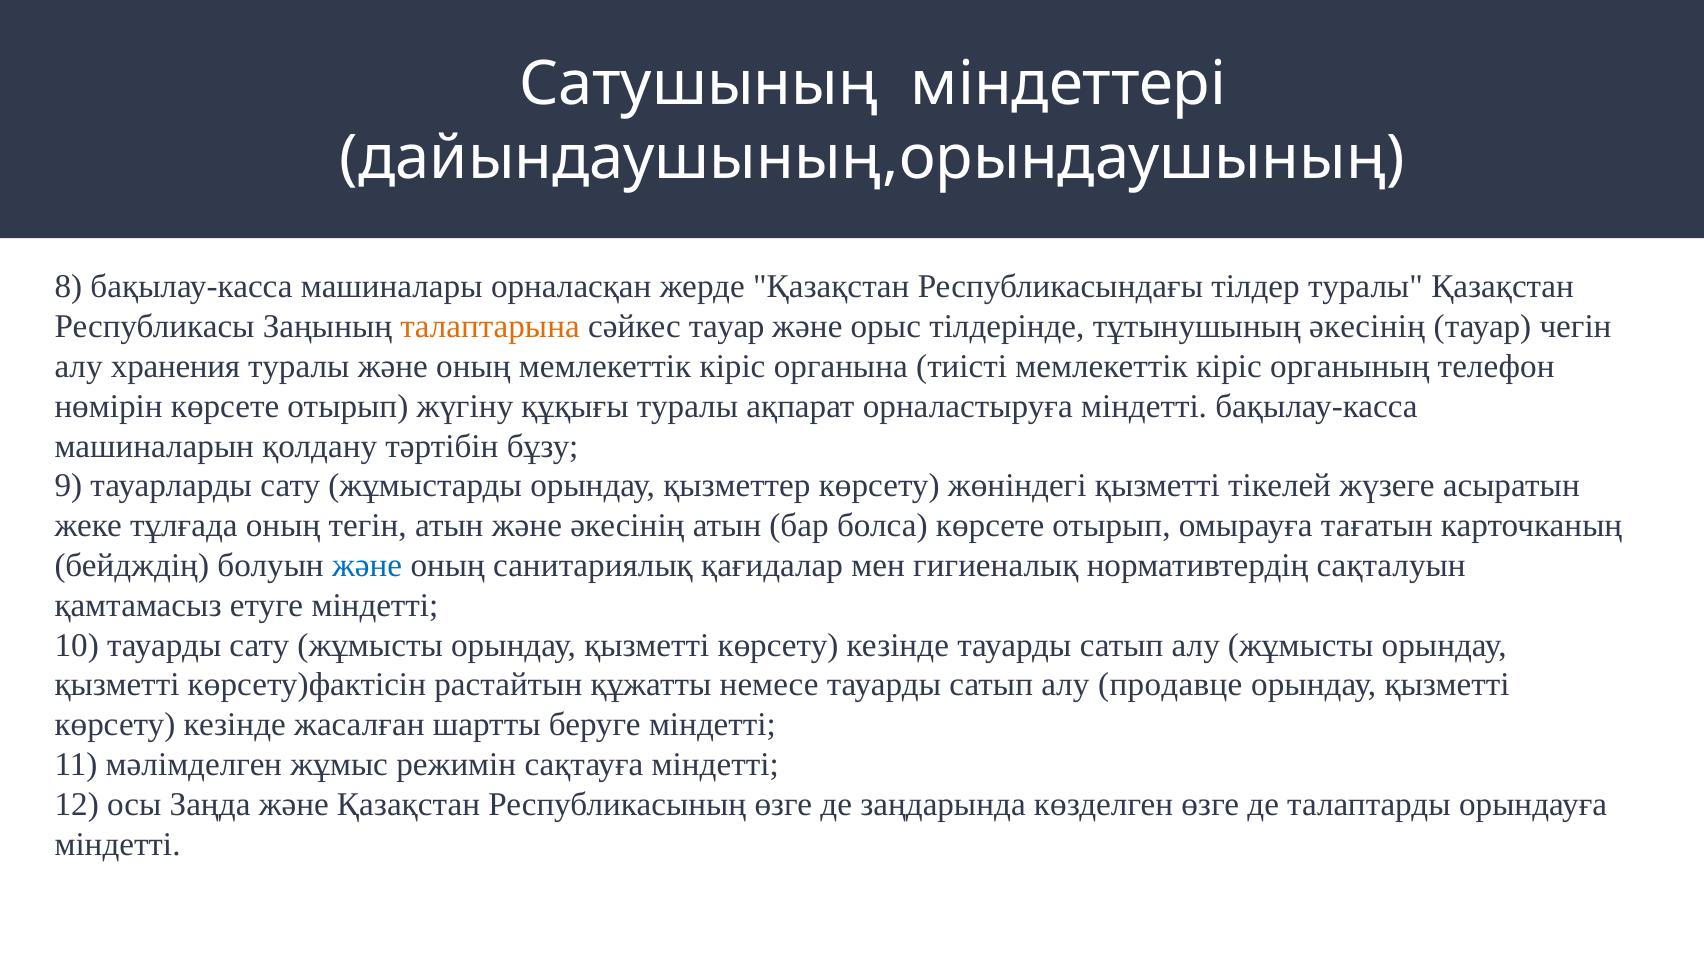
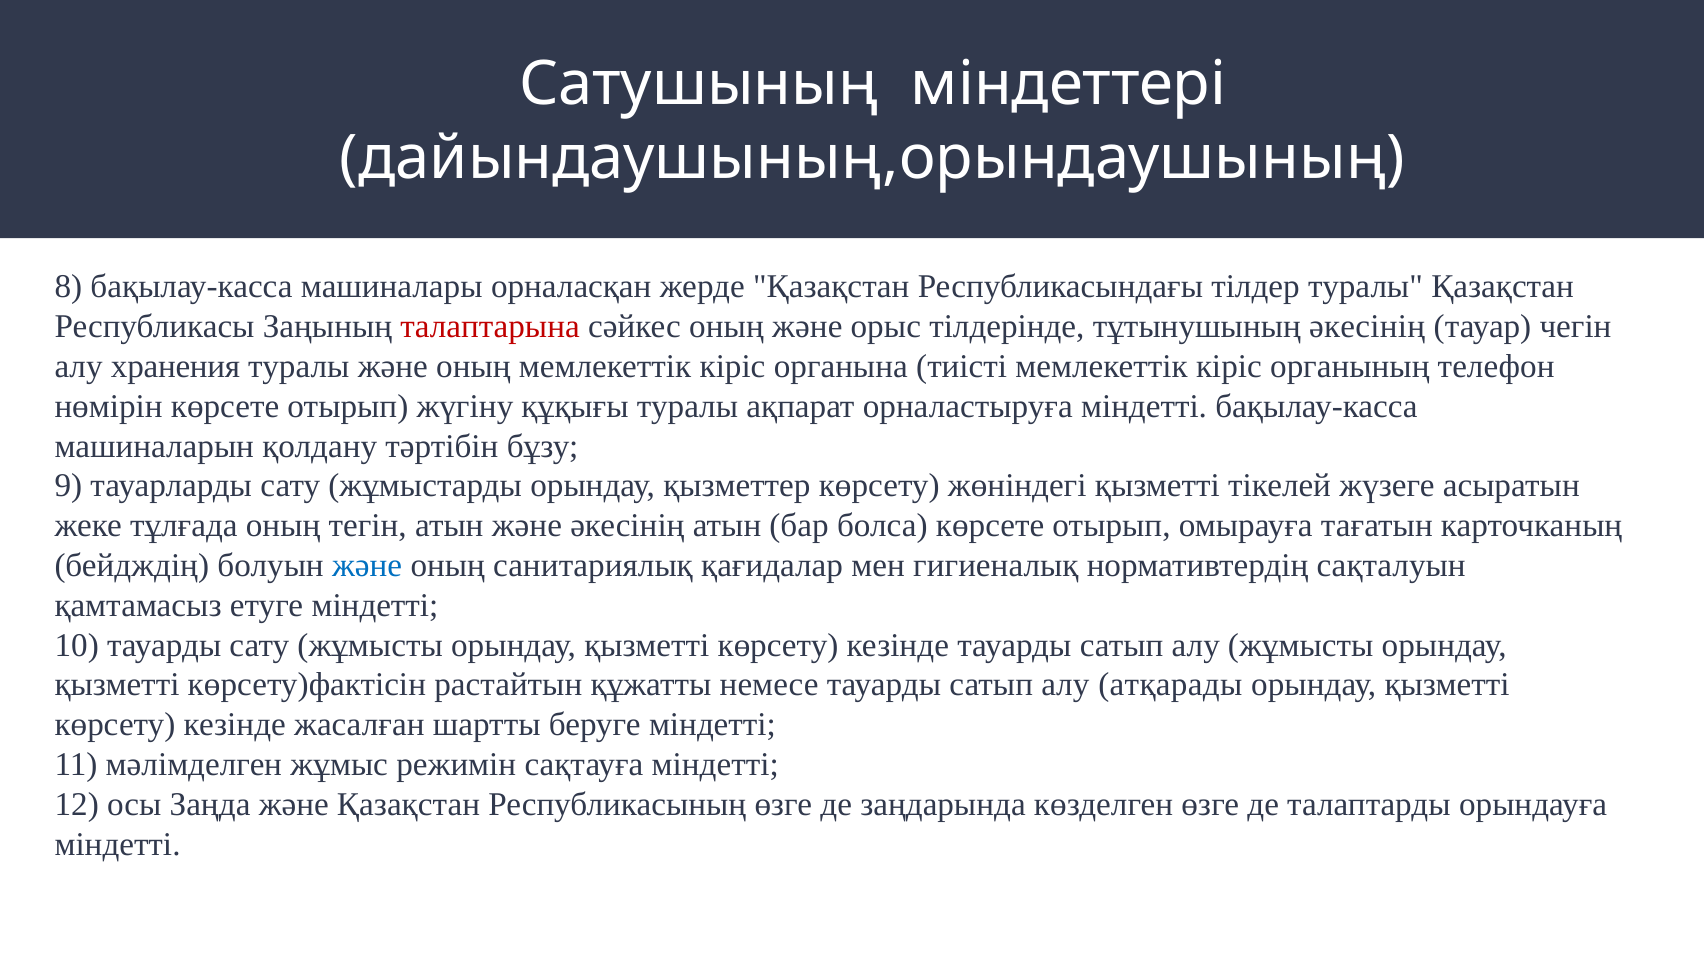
талаптарына colour: orange -> red (490, 327)
сәйкес тауар: тауар -> оның (726, 327)
продавце: продавце -> атқарады (1170, 685)
